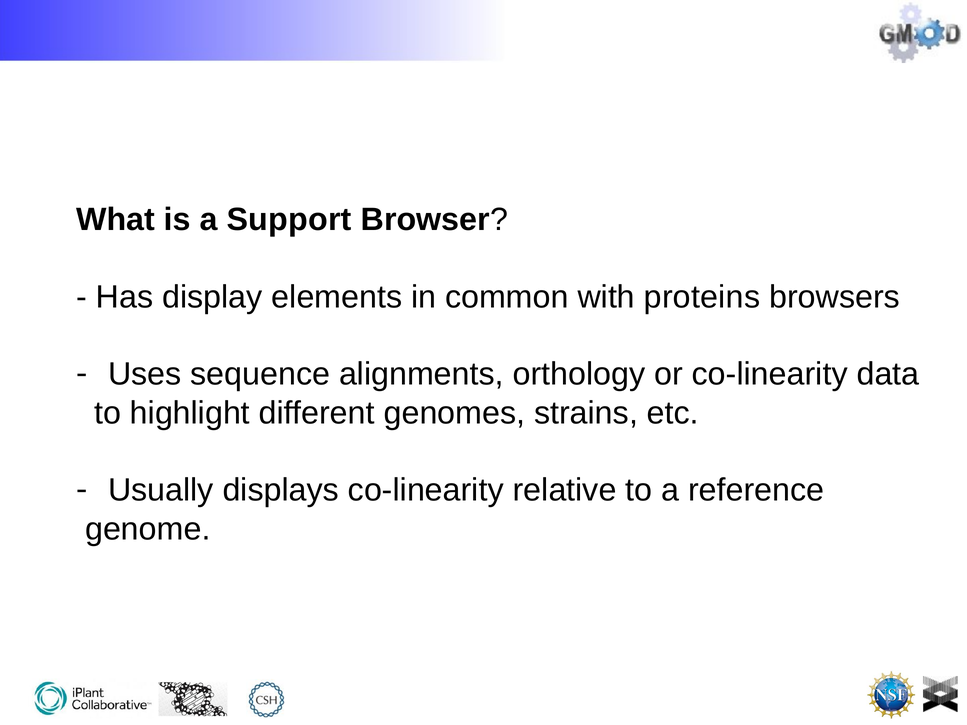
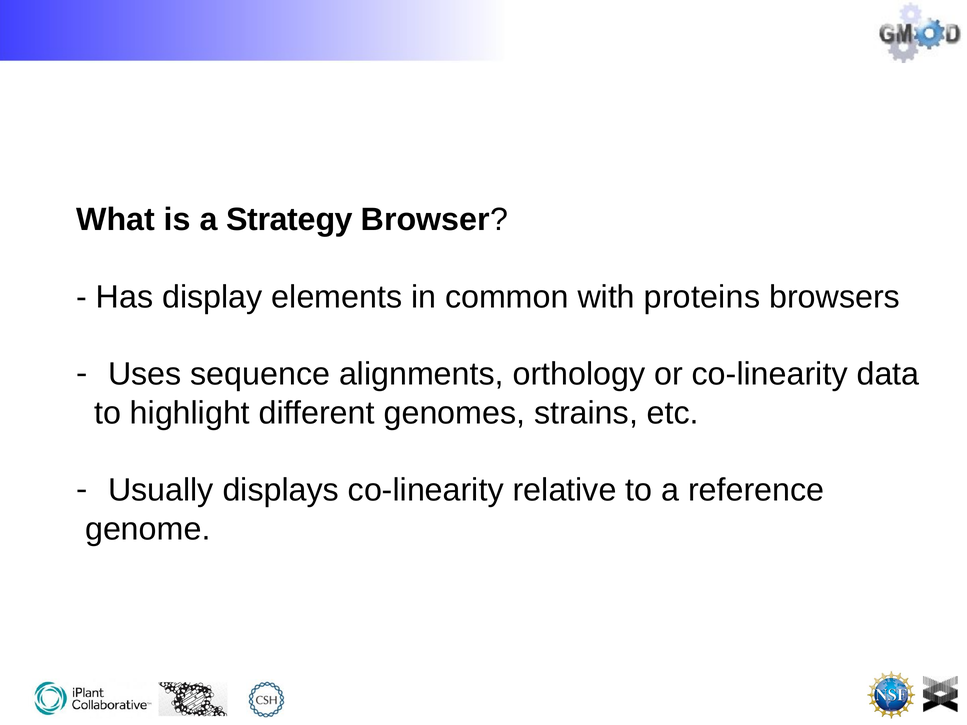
Support: Support -> Strategy (289, 220)
